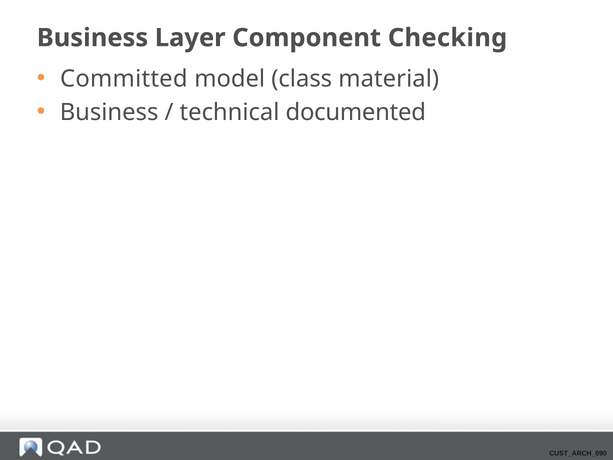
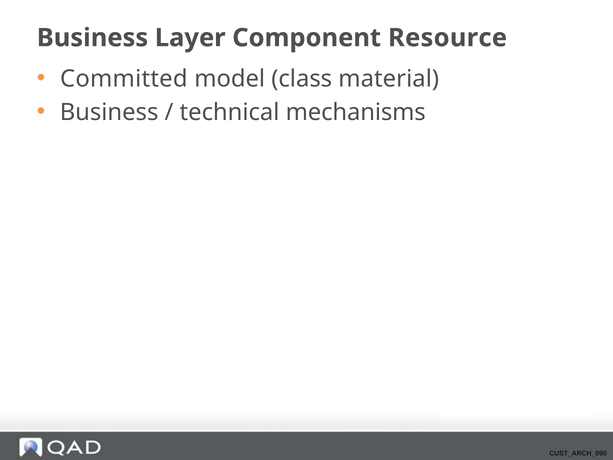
Checking: Checking -> Resource (448, 38)
documented: documented -> mechanisms (356, 112)
